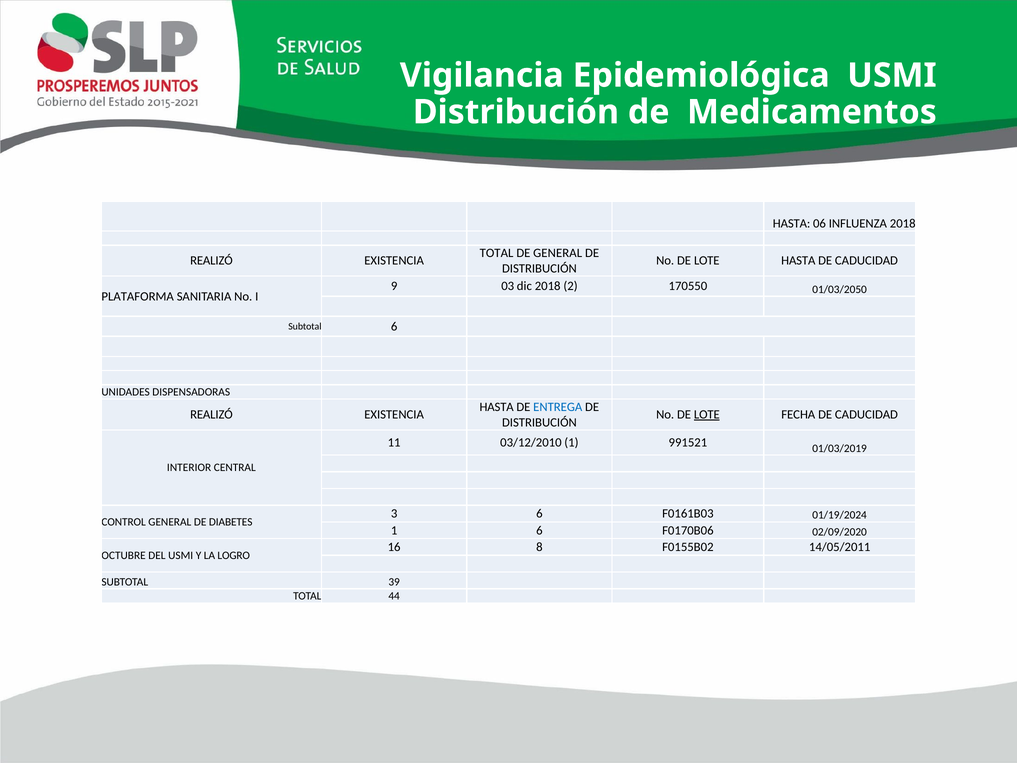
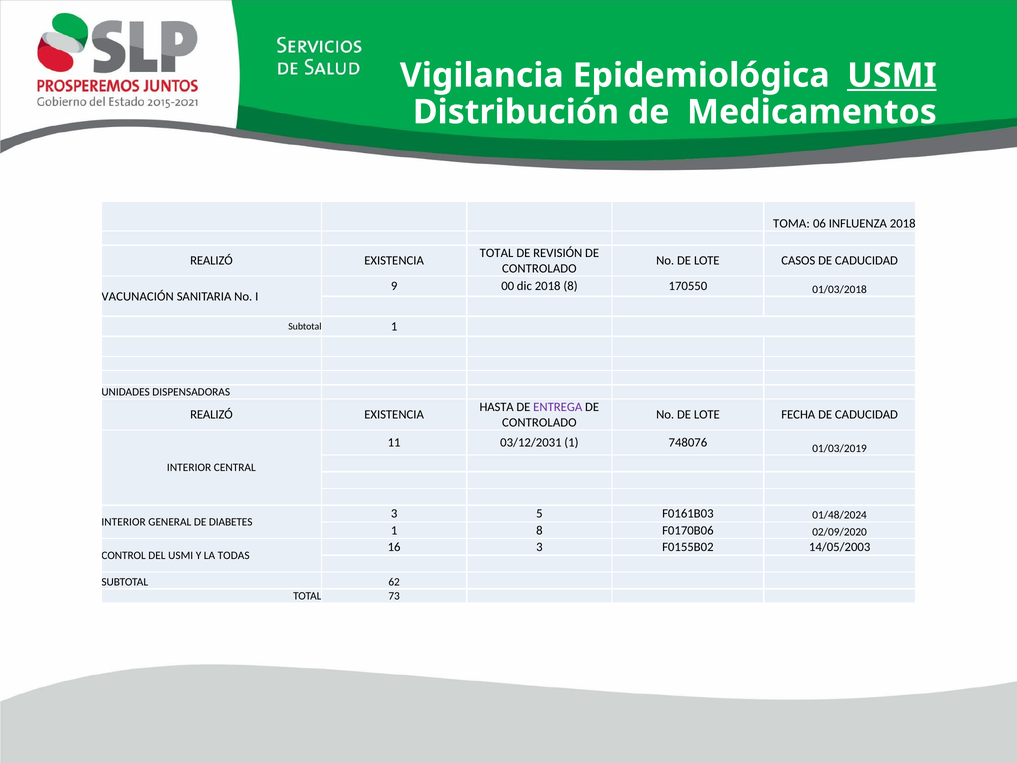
USMI underline: none -> present (892, 75)
HASTA: HASTA -> TOMA (791, 223)
DE GENERAL: GENERAL -> REVISIÓN (558, 253)
LOTE HASTA: HASTA -> CASOS (798, 261)
DISTRIBUCIÓN: DISTRIBUCIÓN -> CONTROLADO (539, 268)
03: 03 -> 00 (508, 286)
2018 2: 2 -> 8 (571, 286)
01/03/2050: 01/03/2050 -> 01/03/2018 (840, 289)
PLATAFORMA: PLATAFORMA -> VACUNACIÓN (138, 296)
Subtotal 6: 6 -> 1 (394, 326)
ENTREGA colour: blue -> purple (558, 407)
LOTE underline: present -> none (707, 414)
DISTRIBUCIÓN: DISTRIBUCIÓN -> CONTROLADO (539, 422)
03/12/2010: 03/12/2010 -> 03/12/2031 (531, 443)
991521: 991521 -> 748076 (688, 443)
3 6: 6 -> 5 (539, 513)
01/19/2024: 01/19/2024 -> 01/48/2024 (840, 515)
CONTROL: CONTROL -> INTERIOR (124, 522)
1 6: 6 -> 8 (539, 530)
16 8: 8 -> 3 (539, 547)
14/05/2011: 14/05/2011 -> 14/05/2003 (840, 547)
OCTUBRE: OCTUBRE -> CONTROL (124, 555)
LOGRO: LOGRO -> TODAS (234, 555)
39: 39 -> 62 (394, 582)
44: 44 -> 73 (394, 596)
